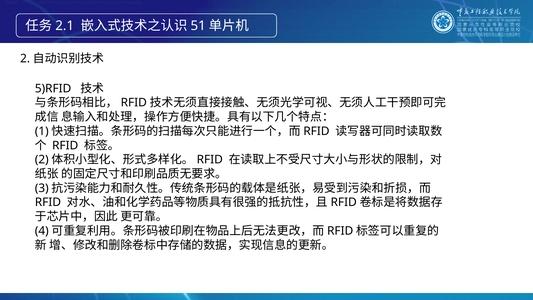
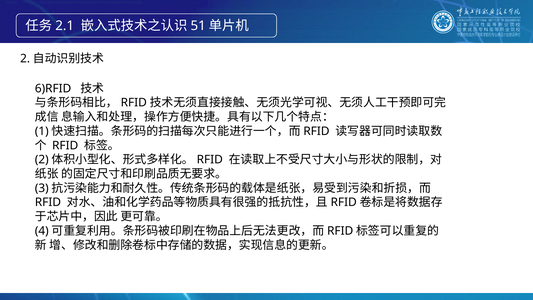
5)RFID: 5)RFID -> 6)RFID (53, 88)
